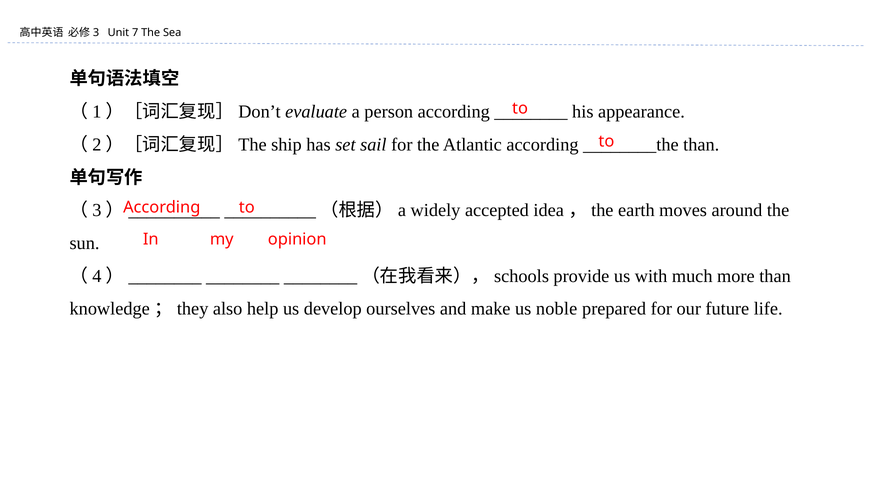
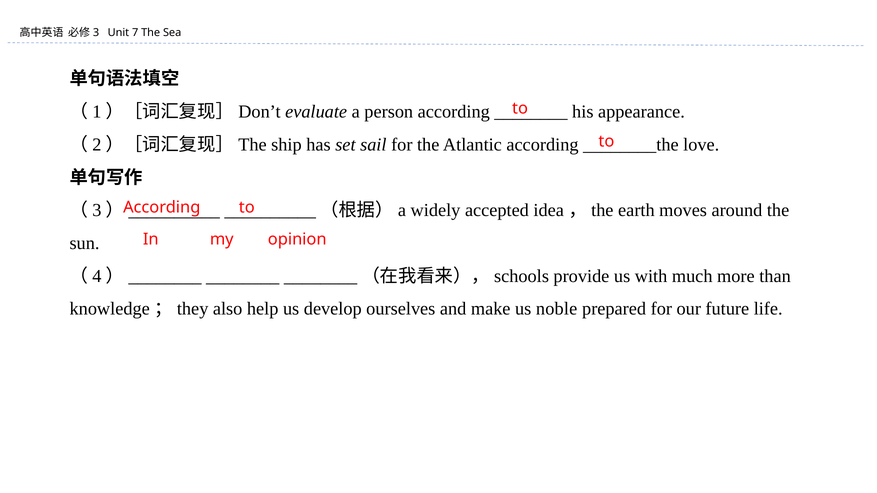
than: than -> love (701, 145)
